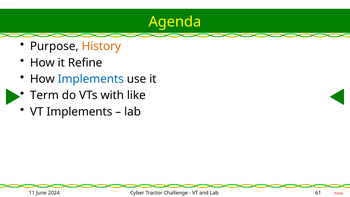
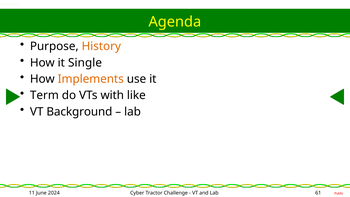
Refine: Refine -> Single (85, 63)
Implements colour: blue -> orange (91, 79)
VT Implements: Implements -> Background (79, 112)
